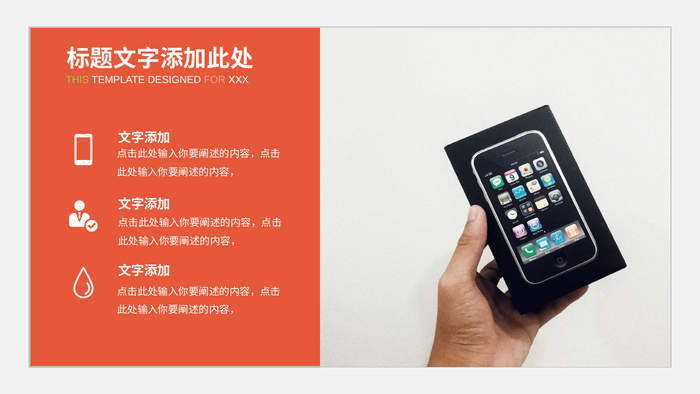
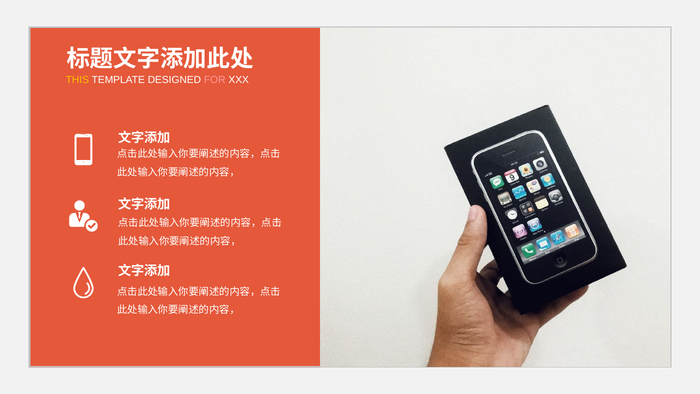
THIS colour: light green -> yellow (77, 80)
